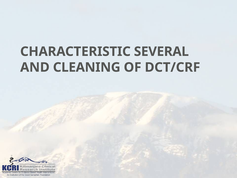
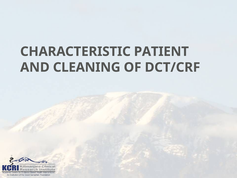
SEVERAL: SEVERAL -> PATIENT (161, 51)
